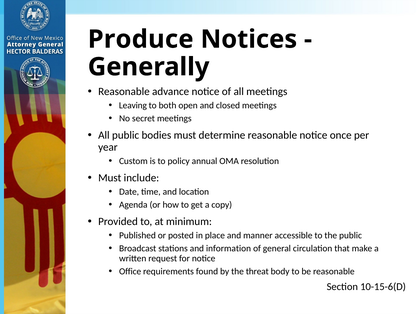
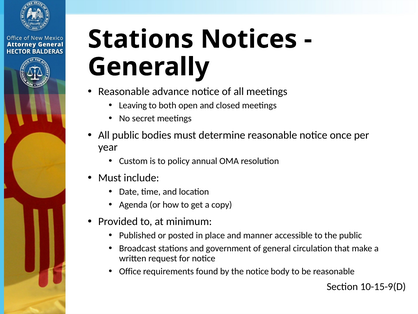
Produce: Produce -> Stations (141, 39)
information: information -> government (229, 248)
the threat: threat -> notice (257, 271)
10-15-6(D: 10-15-6(D -> 10-15-9(D (383, 286)
